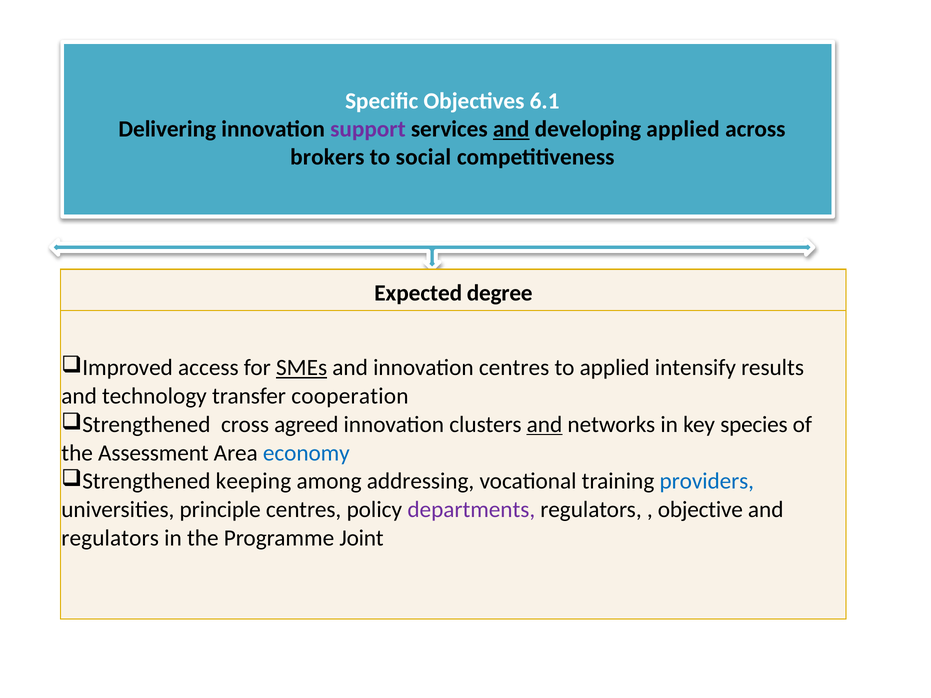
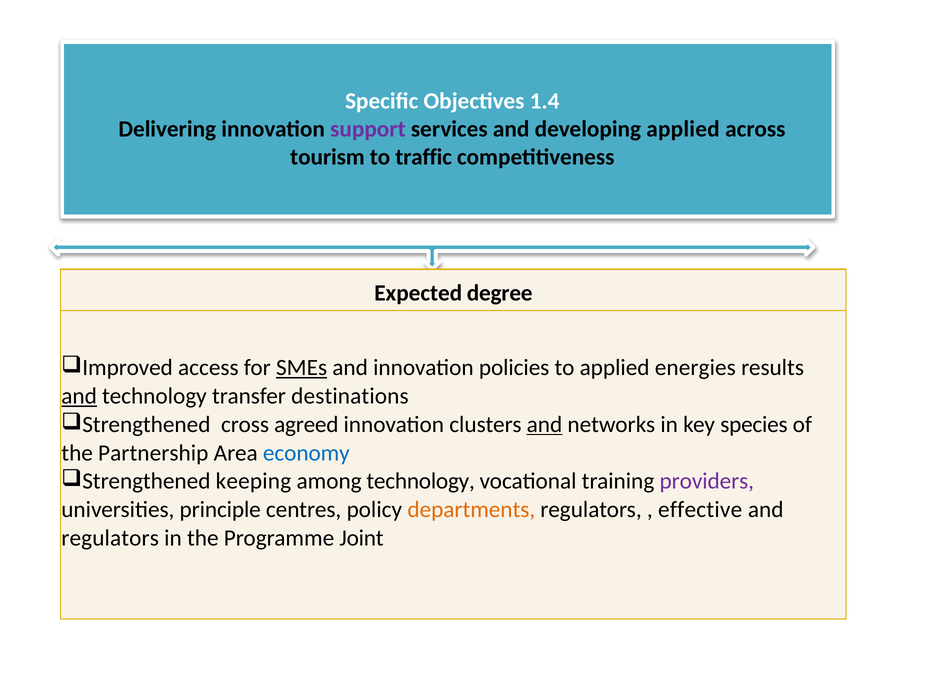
6.1: 6.1 -> 1.4 (545, 101)
and underline: present -> none (511, 129)
brokers: brokers -> tourism (327, 157)
social: social -> traffic (424, 157)
innovation centres: centres -> policies (514, 368)
intensify: intensify -> energies (695, 368)
and underline: none -> present (79, 396)
cooperation: cooperation -> destinations (350, 396)
Assessment: Assessment -> Partnership (153, 453)
among addressing: addressing -> technology (421, 481)
providers colour: blue -> purple (707, 481)
departments colour: purple -> orange (471, 510)
objective: objective -> effective (700, 510)
